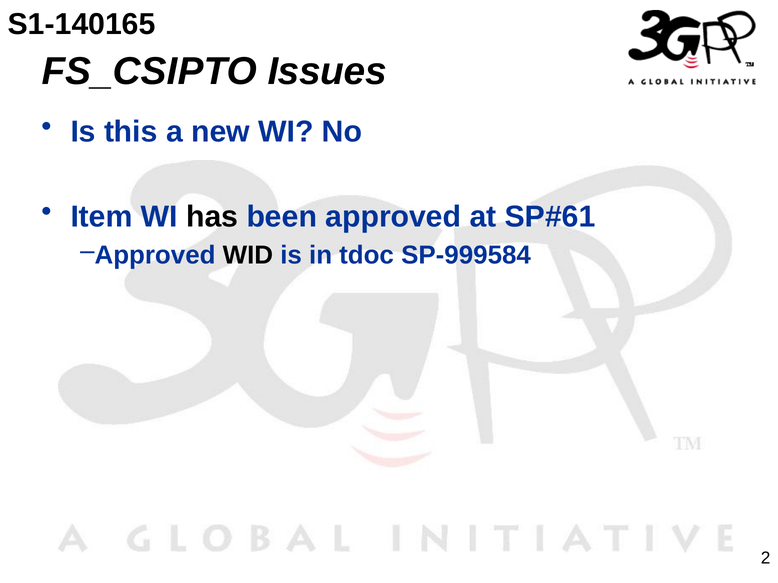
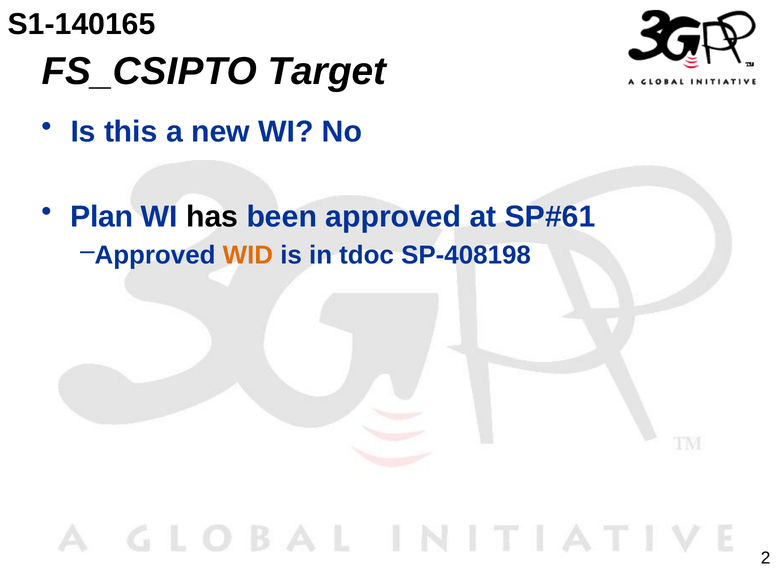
Issues: Issues -> Target (327, 71)
Item: Item -> Plan (102, 217)
WID colour: black -> orange (248, 255)
SP-999584: SP-999584 -> SP-408198 (466, 255)
